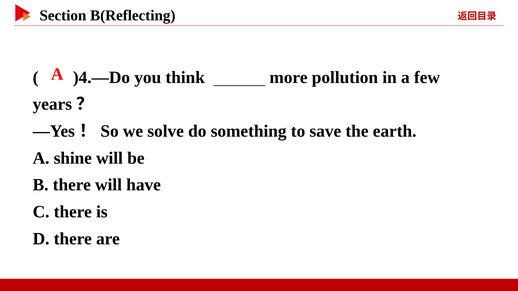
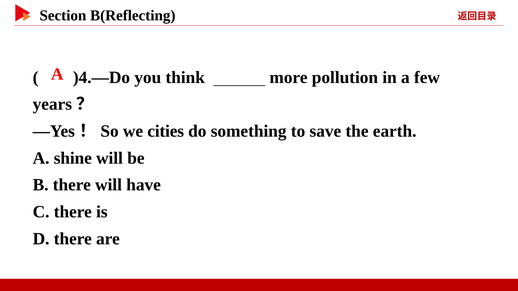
solve: solve -> cities (166, 131)
